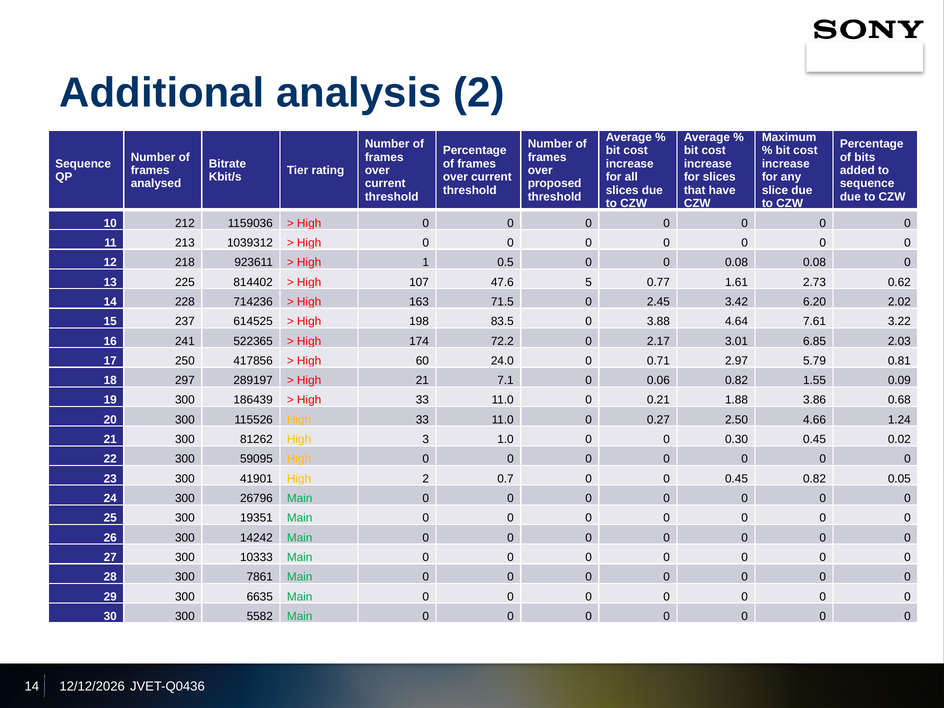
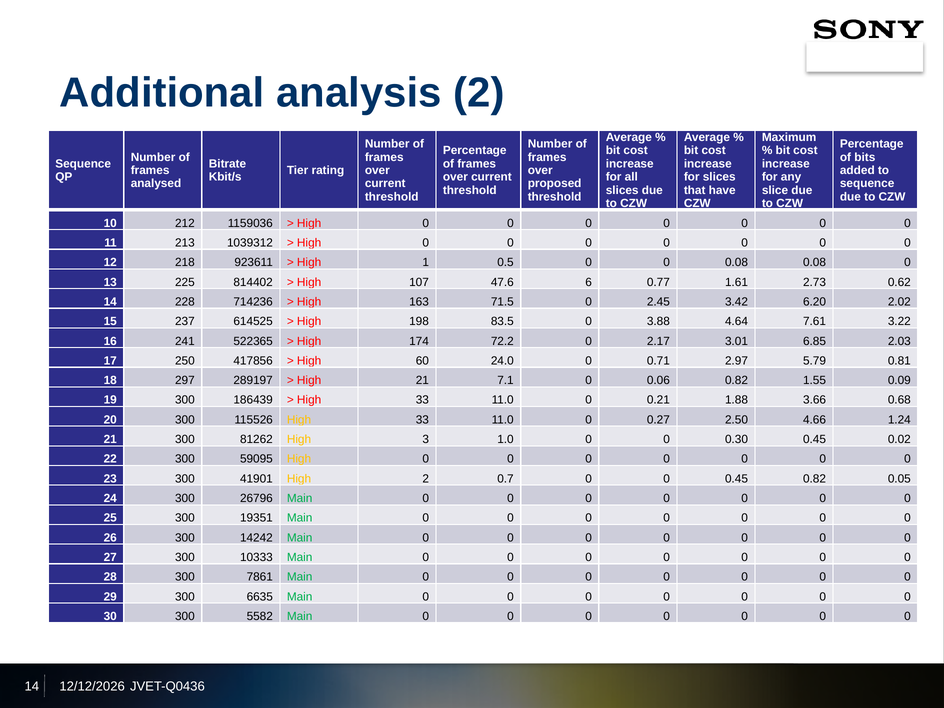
5: 5 -> 6 (589, 282)
3.86: 3.86 -> 3.66 (815, 400)
